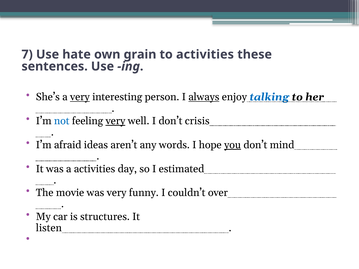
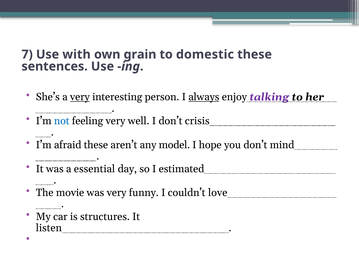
hate: hate -> with (77, 54)
to activities: activities -> domestic (205, 54)
talking colour: blue -> purple (269, 97)
very underline: present -> none (115, 121)
afraid ideas: ideas -> these (96, 145)
words: words -> model (174, 145)
you underline: present -> none (233, 145)
a activities: activities -> essential (94, 169)
over: over -> love (218, 193)
